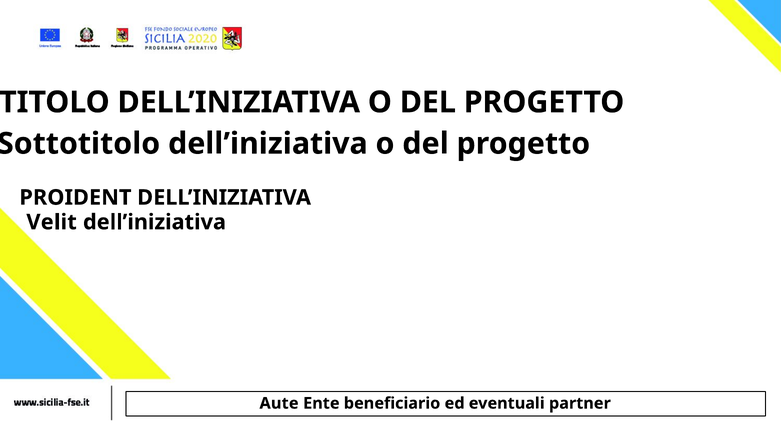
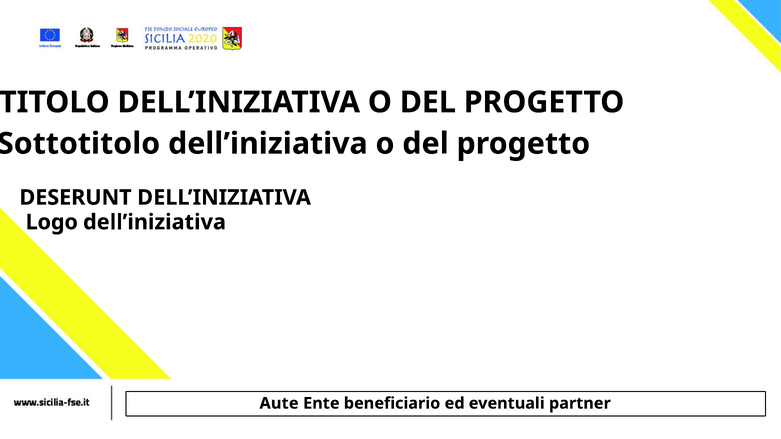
PROIDENT: PROIDENT -> DESERUNT (76, 198)
Velit: Velit -> Logo (52, 222)
